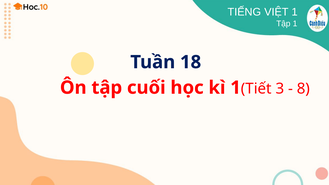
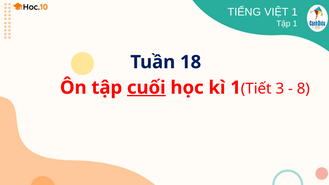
cuối underline: none -> present (146, 88)
